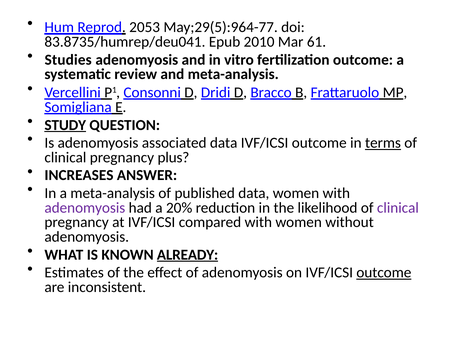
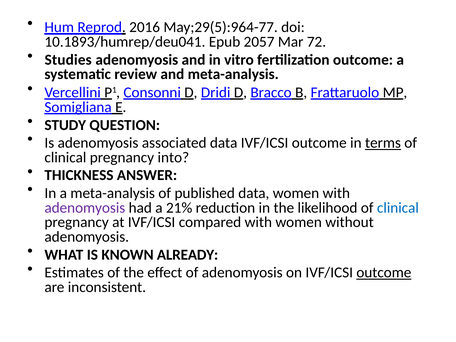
2053: 2053 -> 2016 (145, 27)
83.8735/humrep/deu041: 83.8735/humrep/deu041 -> 10.1893/humrep/deu041 (125, 42)
2010: 2010 -> 2057 (259, 42)
61: 61 -> 72 (316, 42)
STUDY underline: present -> none (65, 125)
plus: plus -> into (173, 157)
INCREASES: INCREASES -> THICKNESS (79, 175)
20%: 20% -> 21% (179, 208)
clinical colour: purple -> blue (398, 208)
ALREADY underline: present -> none (188, 255)
